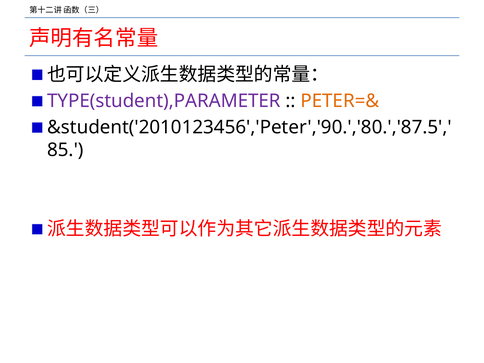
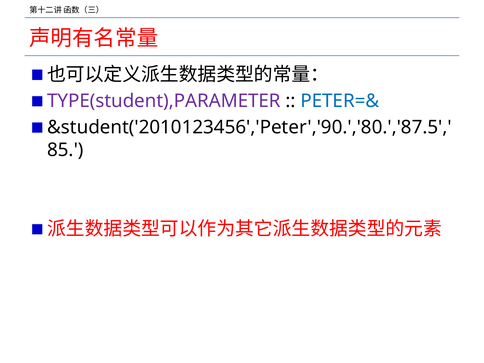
PETER=& colour: orange -> blue (340, 101)
